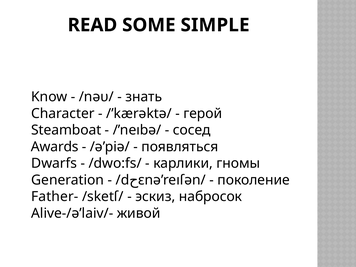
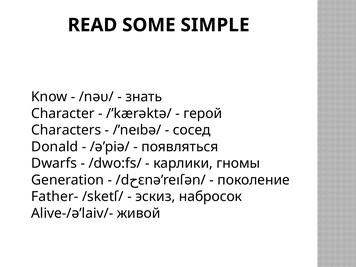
Steamboat: Steamboat -> Characters (66, 130)
Awards: Awards -> Donald (55, 147)
